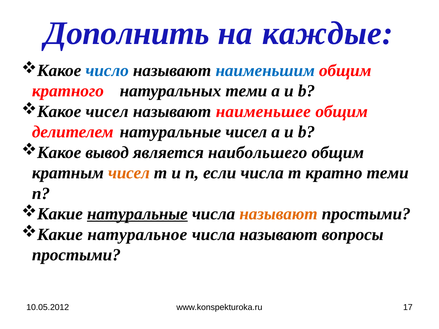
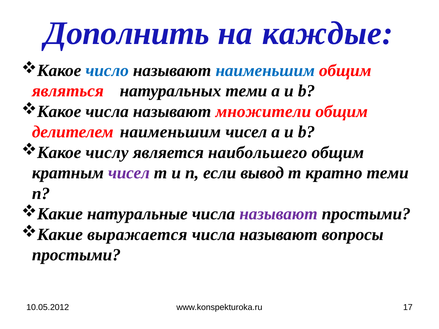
кратного: кратного -> являться (68, 91)
чисел: чисел -> числа (107, 112)
наименьшее: наименьшее -> множители (263, 112)
делителем натуральные: натуральные -> наименьшим (170, 132)
вывод: вывод -> числу (107, 153)
чисел colour: orange -> purple (129, 173)
если числа: числа -> вывод (262, 173)
натуральные underline: present -> none (137, 214)
называют colour: orange -> purple (278, 214)
натуральное: натуральное -> выражается (137, 235)
